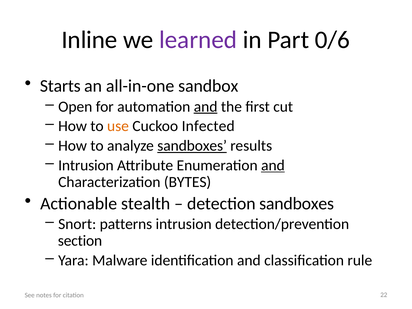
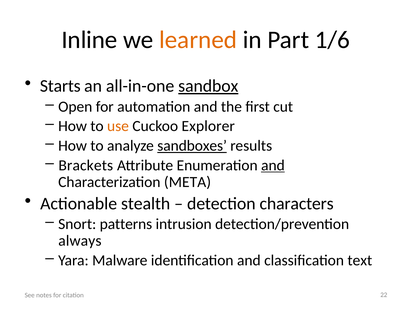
learned colour: purple -> orange (198, 40)
0/6: 0/6 -> 1/6 (332, 40)
sandbox underline: none -> present (208, 86)
and underline: present -> none (206, 107)
Infected: Infected -> Explorer (208, 126)
Intrusion: Intrusion -> Brackets (86, 165)
BYTES: BYTES -> META (188, 182)
detection sandboxes: sandboxes -> characters (297, 204)
section: section -> always (80, 241)
rule: rule -> text (360, 260)
